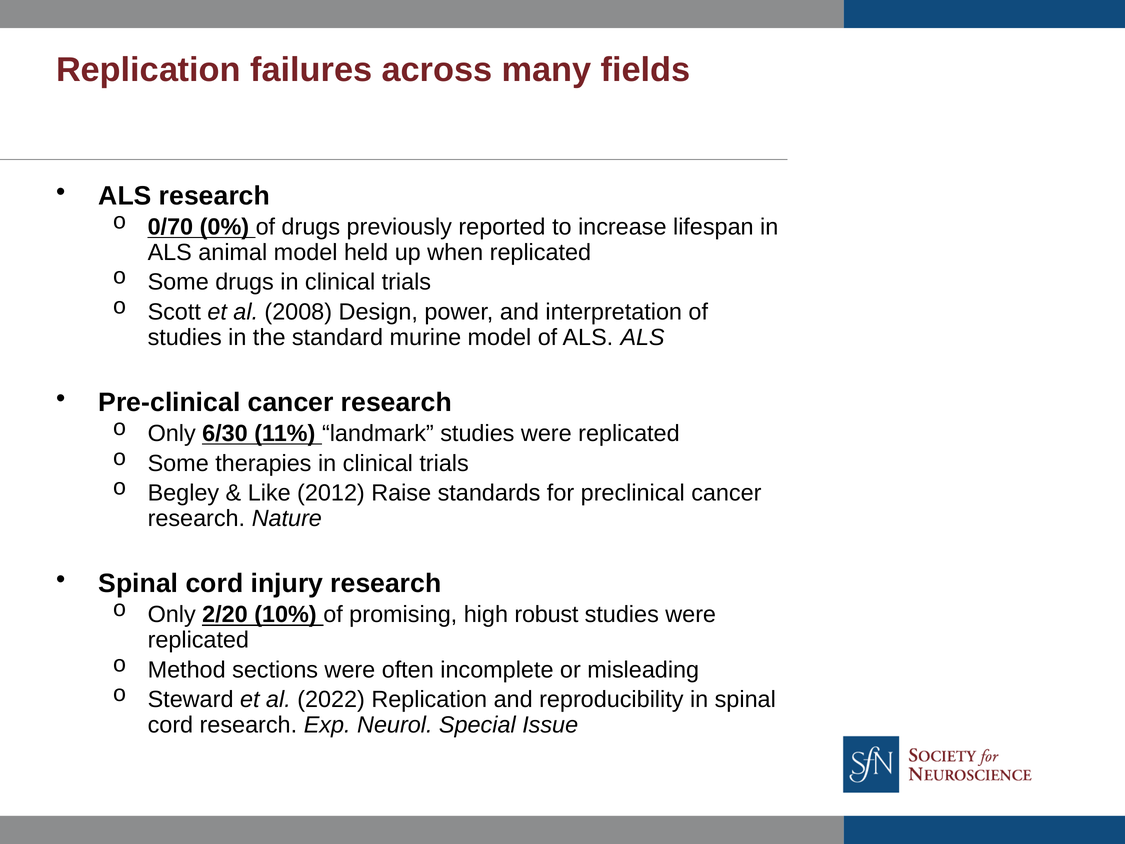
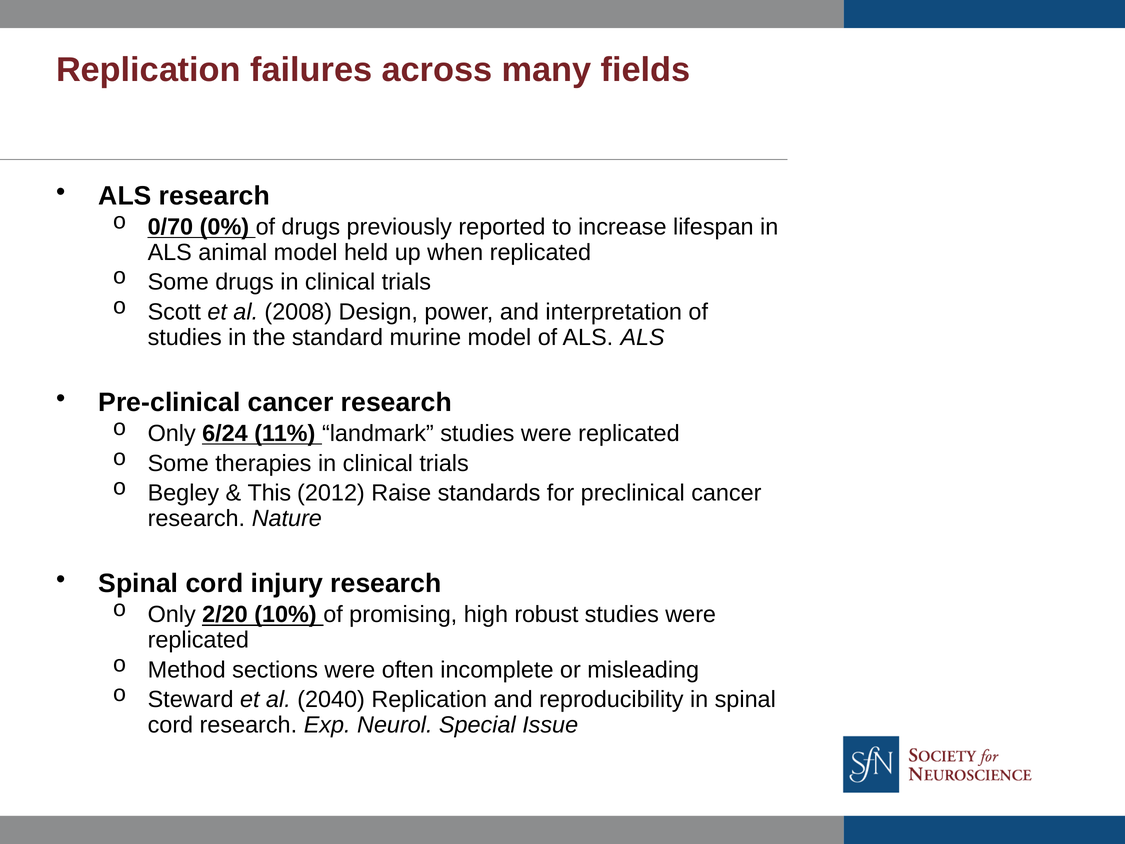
6/30: 6/30 -> 6/24 (225, 433)
Like: Like -> This (269, 493)
2022: 2022 -> 2040 (331, 700)
